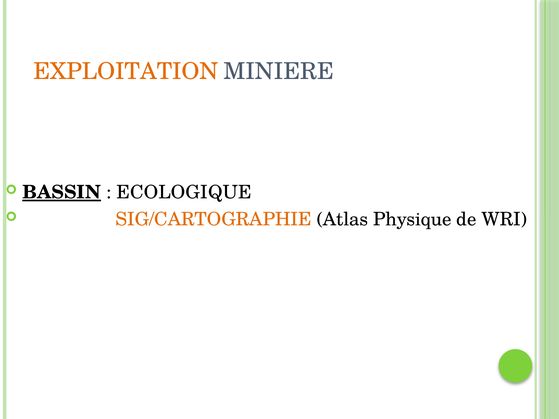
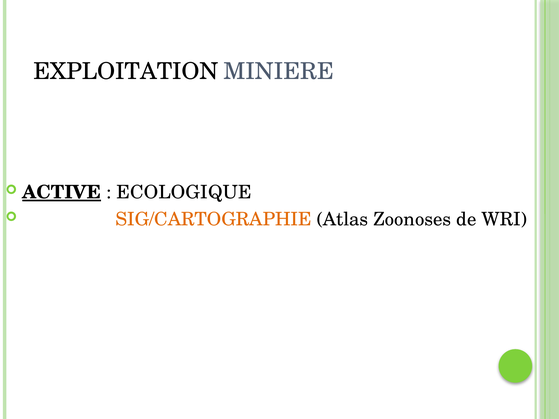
EXPLOITATION colour: orange -> black (126, 72)
BASSIN: BASSIN -> ACTIVE (62, 192)
Physique: Physique -> Zoonoses (412, 219)
